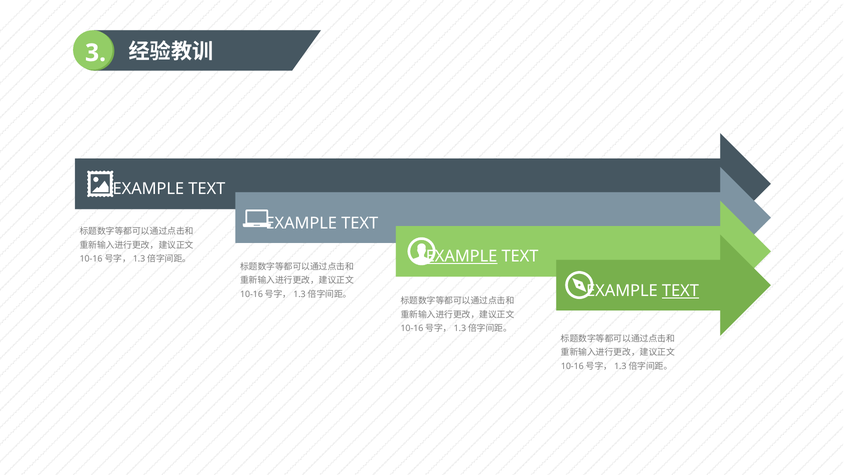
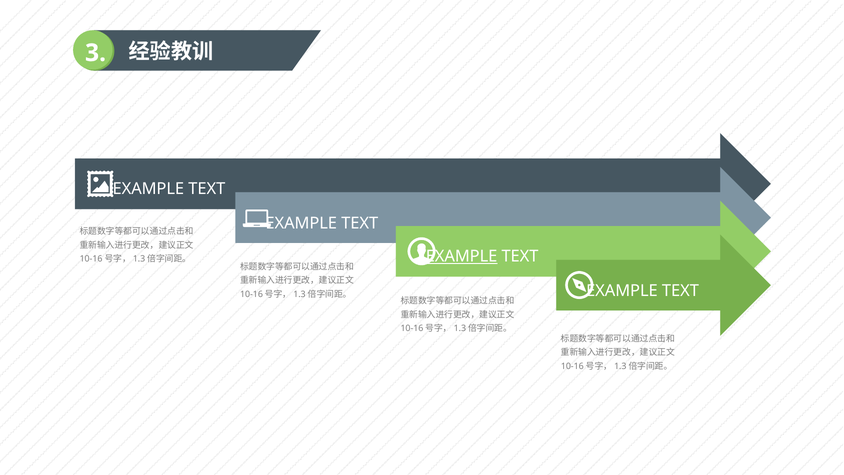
TEXT underline: present -> none (680, 291)
